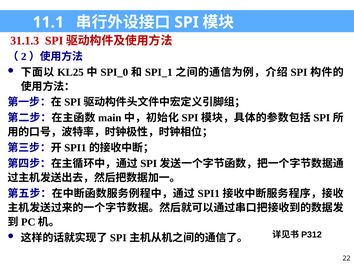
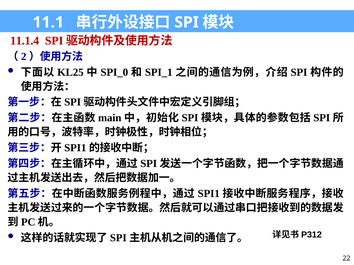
31.1.3: 31.1.3 -> 11.1.4 (25, 41)
